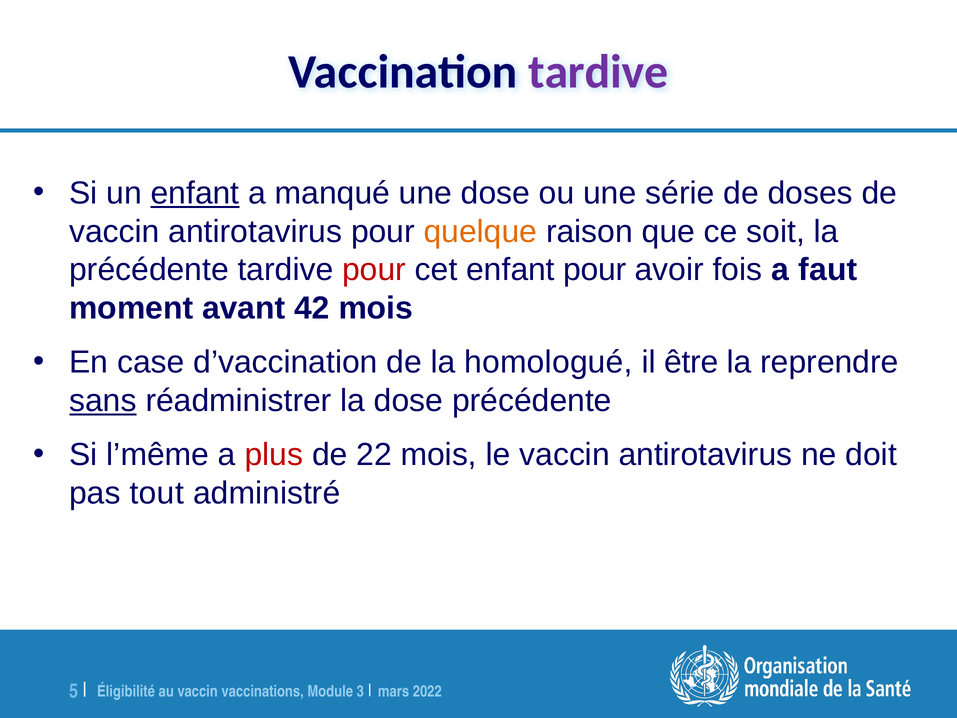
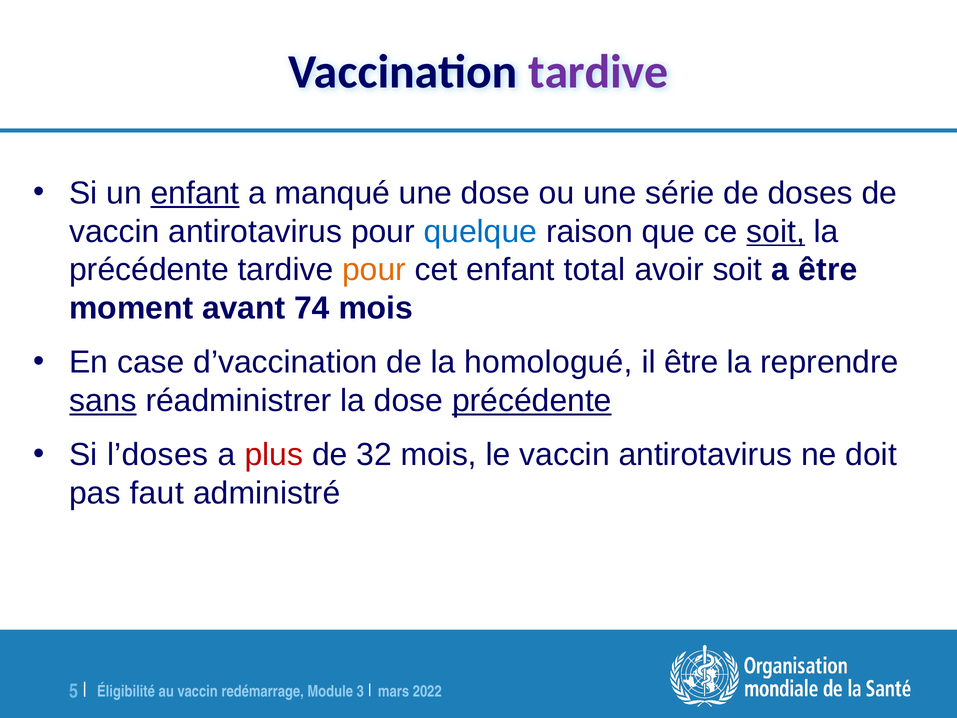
quelque colour: orange -> blue (480, 231)
soit underline: none -> present (776, 231)
pour colour: red -> orange (374, 270)
enfant pour: pour -> total (595, 270)
avoir fois: fois -> soit (737, 270)
a faut: faut -> être (828, 270)
42: 42 -> 74 (312, 308)
précédente underline: none -> present (532, 400)
l’même: l’même -> l’doses (158, 455)
22: 22 -> 32 (374, 455)
tout: tout -> faut (157, 493)
vaccinations: vaccinations -> redémarrage (263, 691)
